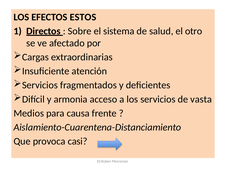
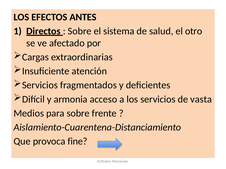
ESTOS: ESTOS -> ANTES (83, 17)
para causa: causa -> sobre (78, 114)
casi: casi -> fine (78, 142)
